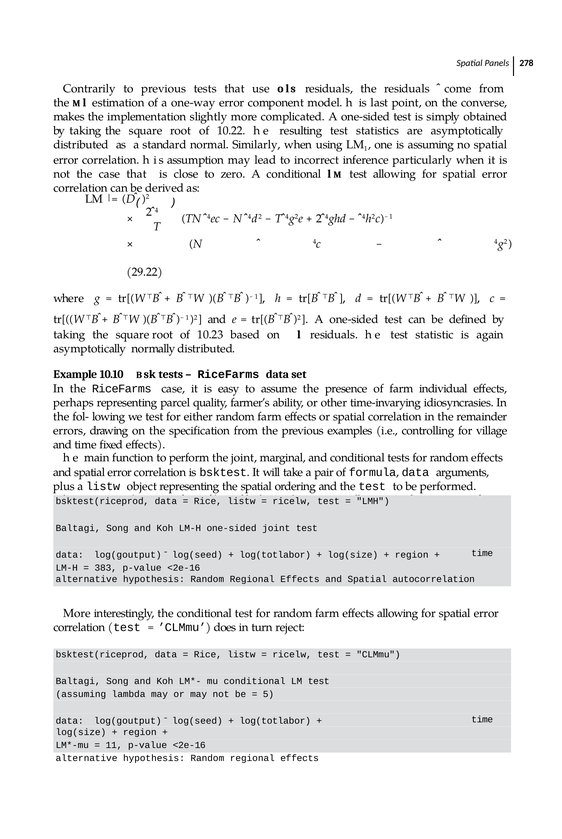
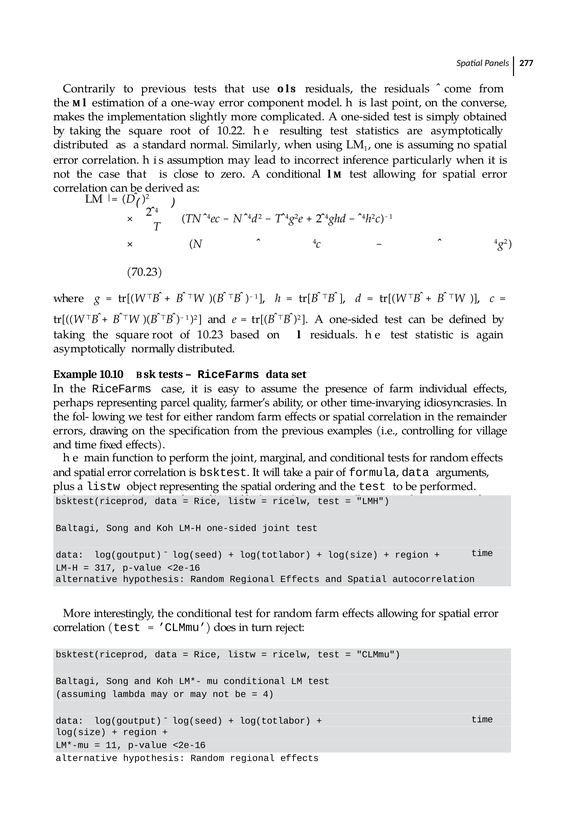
278: 278 -> 277 (526, 63)
29.22: 29.22 -> 70.23 (145, 272)
383: 383 -> 317 (106, 568)
5: 5 -> 4 (268, 694)
